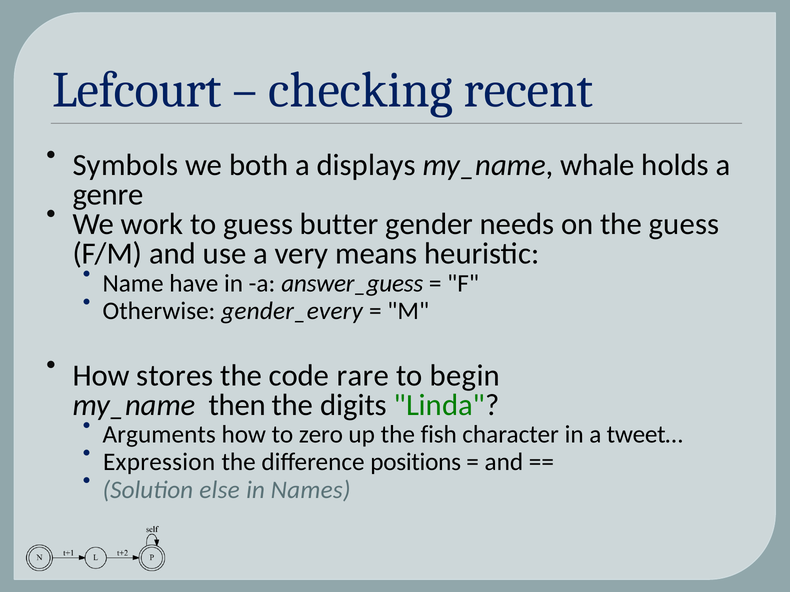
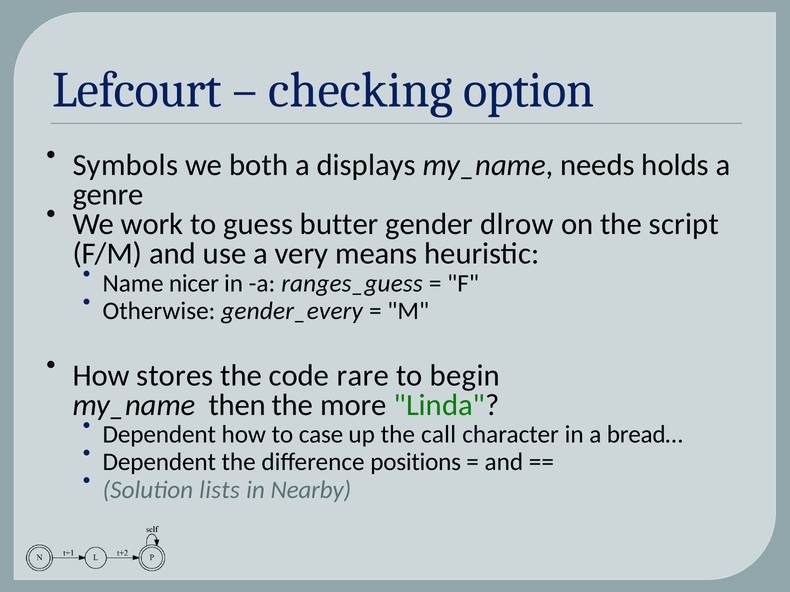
recent: recent -> option (529, 90)
whale: whale -> needs (597, 165)
needs: needs -> dlrow (517, 225)
the guess: guess -> script (684, 225)
have: have -> nicer (194, 284)
answer_guess: answer_guess -> ranges_guess (352, 284)
digits: digits -> more (353, 405)
Arguments: Arguments -> Dependent (159, 435)
zero: zero -> case (321, 435)
fish: fish -> call (439, 435)
tweet…: tweet… -> bread… (645, 435)
Expression: Expression -> Dependent (159, 463)
else: else -> lists (220, 490)
Names: Names -> Nearby (311, 490)
